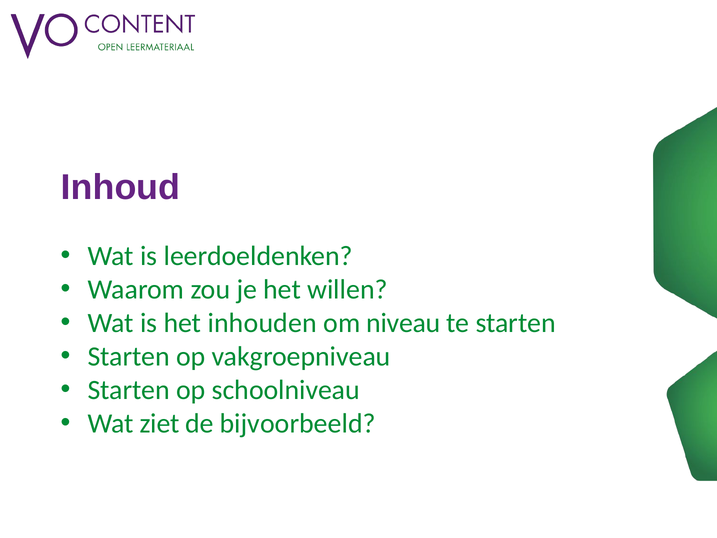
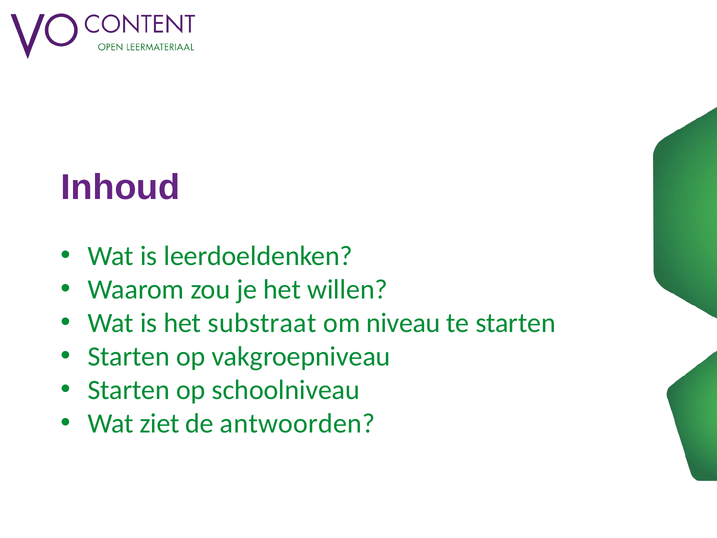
inhouden: inhouden -> substraat (262, 323)
bijvoorbeeld: bijvoorbeeld -> antwoorden (298, 423)
